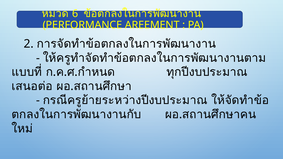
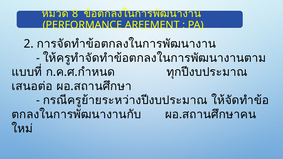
6: 6 -> 8 (75, 14)
